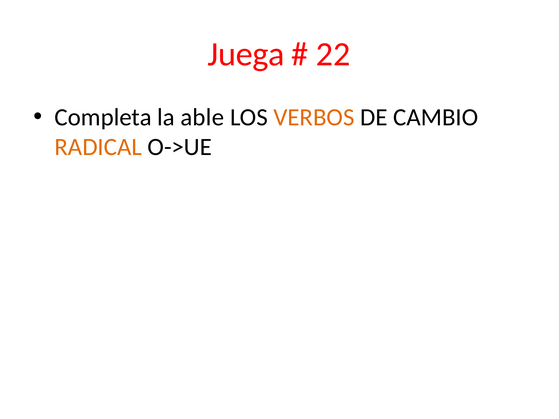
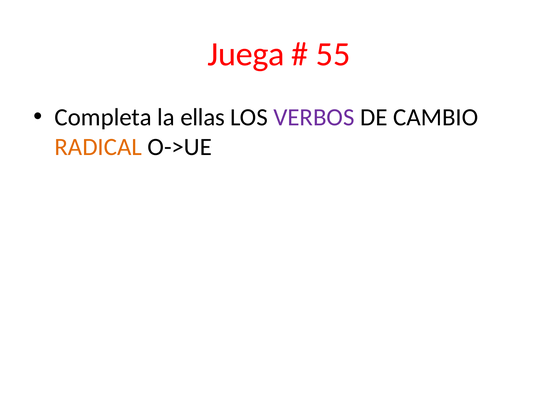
22: 22 -> 55 (333, 54)
able: able -> ellas (203, 117)
VERBOS colour: orange -> purple (314, 117)
